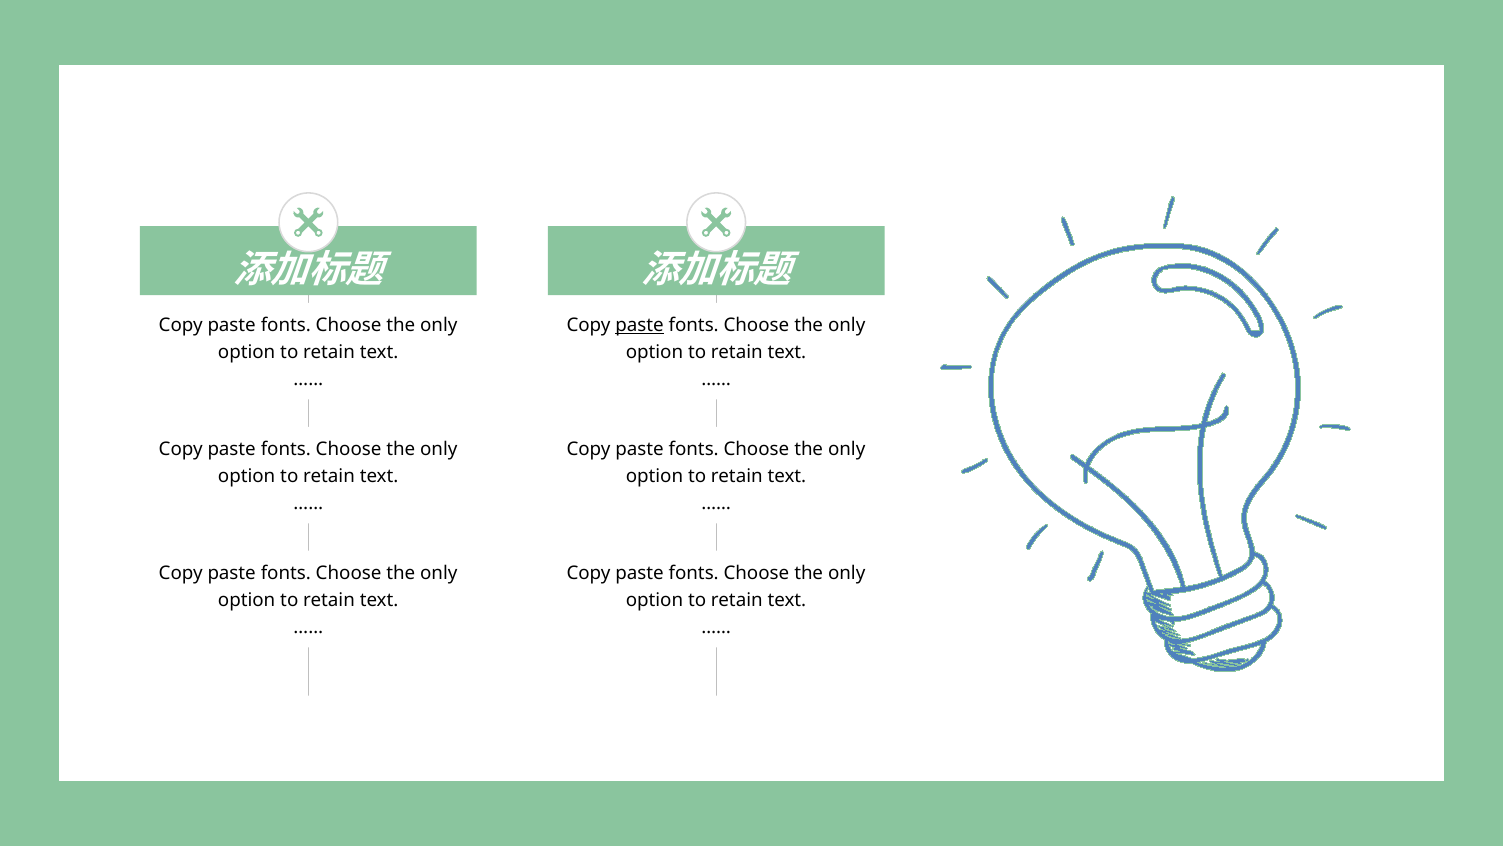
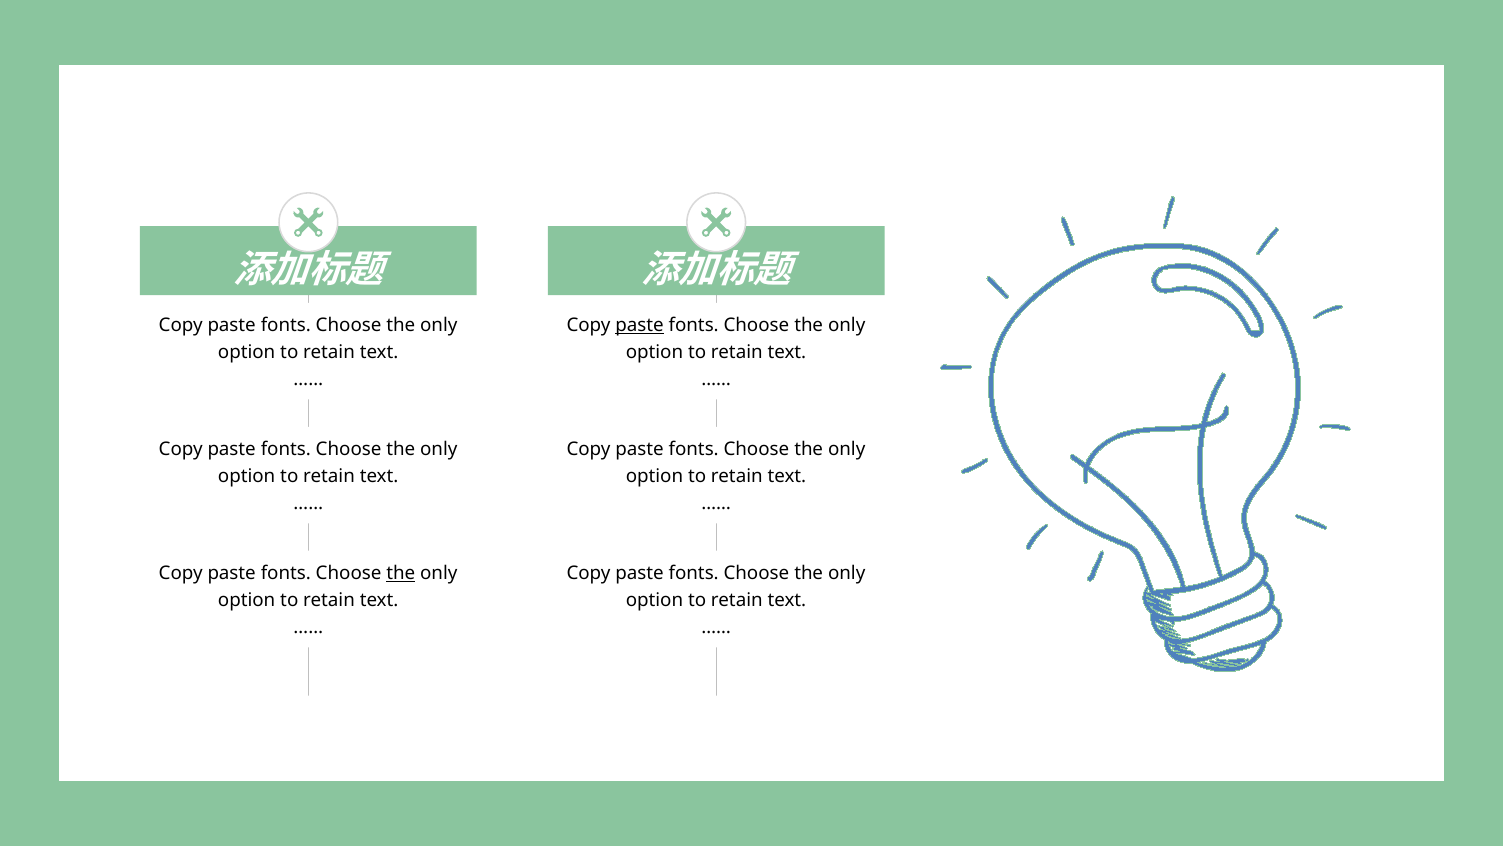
the underline: none -> present (401, 573)
